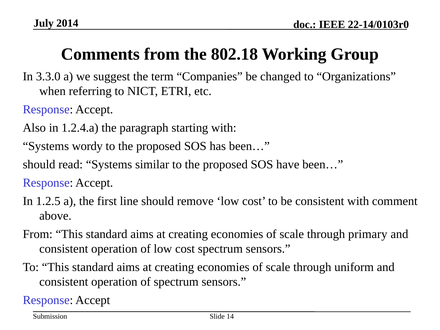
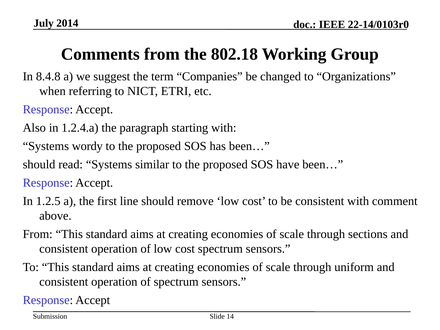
3.3.0: 3.3.0 -> 8.4.8 (48, 76)
primary: primary -> sections (368, 234)
